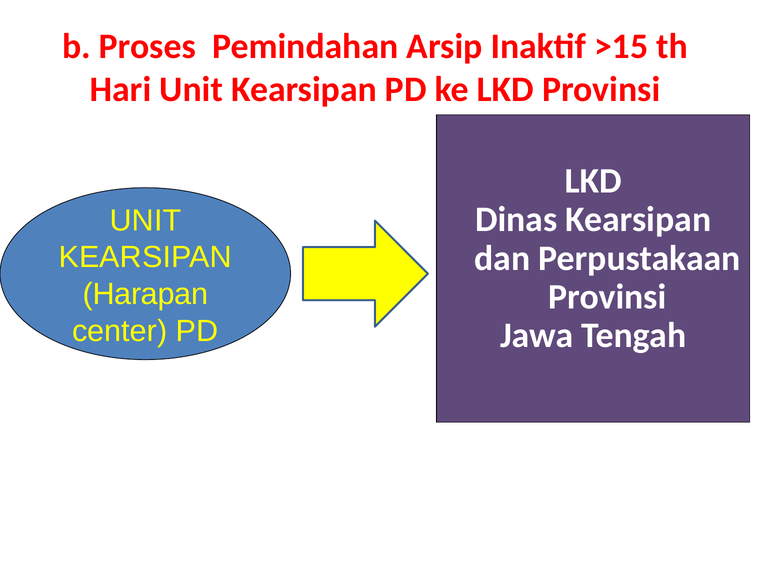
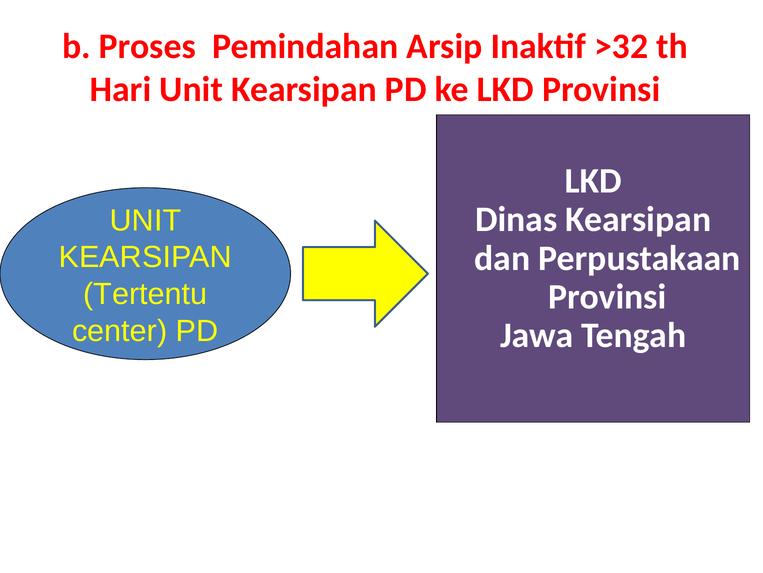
>15: >15 -> >32 (621, 47)
Harapan: Harapan -> Tertentu (145, 294)
